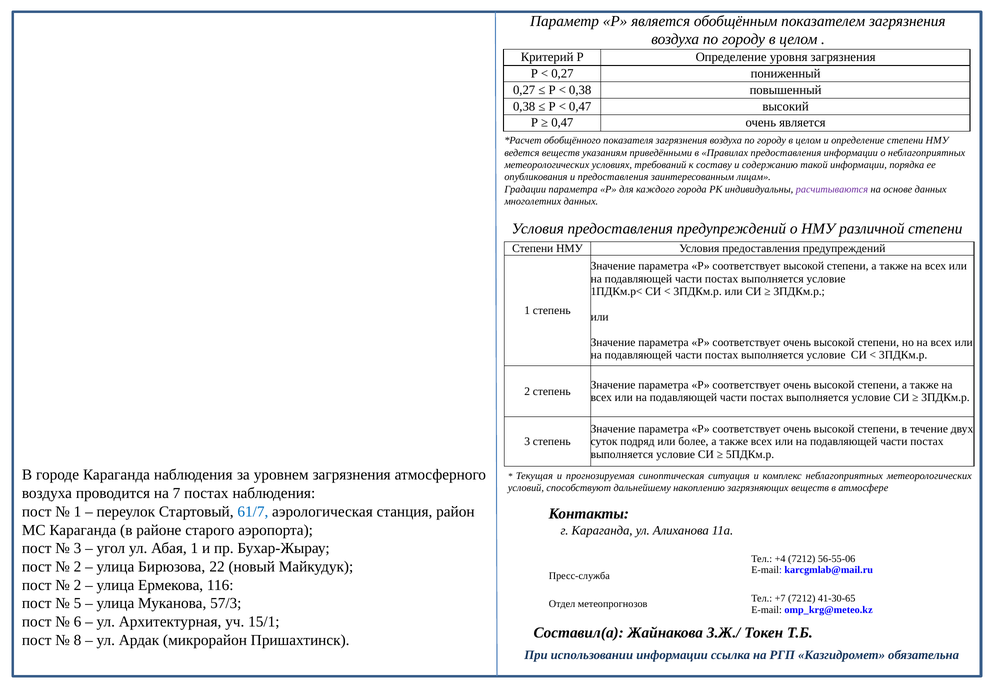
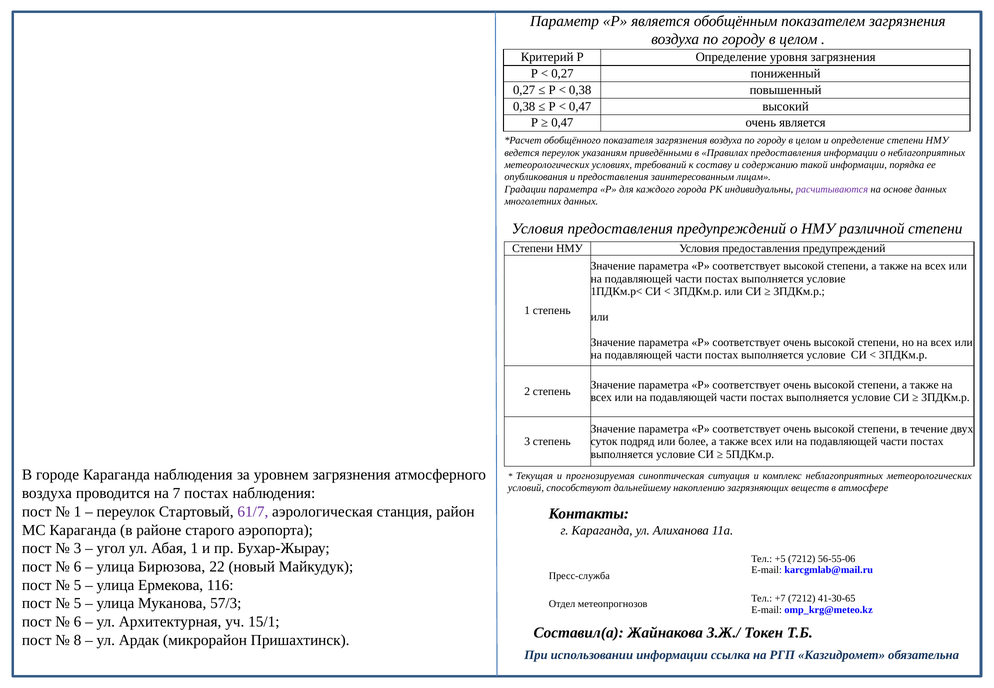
ведется веществ: веществ -> переулок (561, 153)
61/7 colour: blue -> purple (253, 512)
+4: +4 -> +5 (780, 559)
2: 2 -> 6 (77, 567)
2: 2 -> 5 (77, 585)
